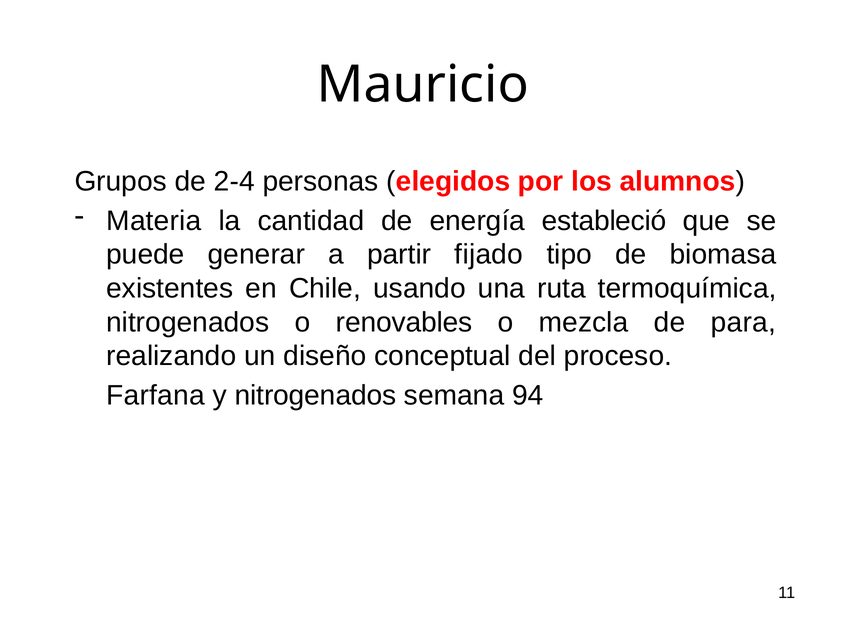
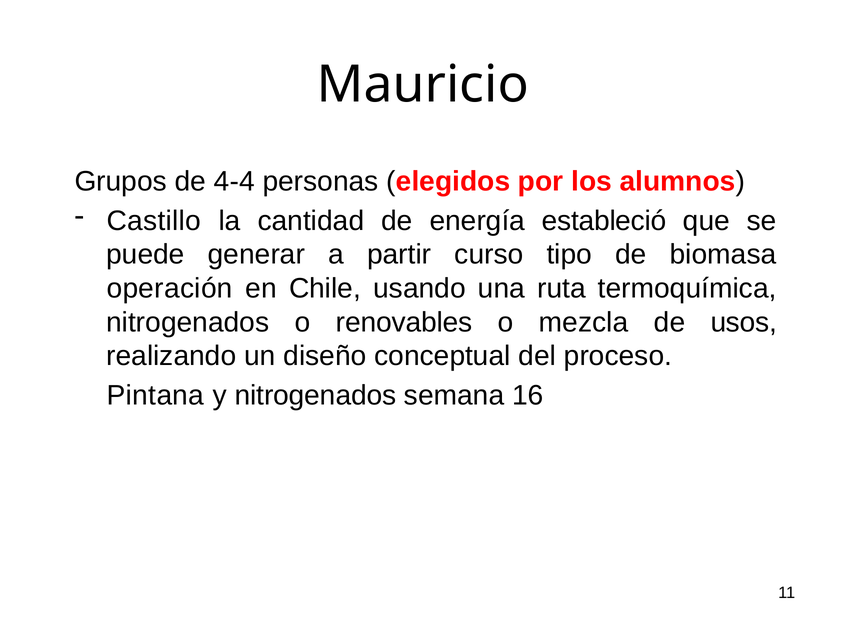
2-4: 2-4 -> 4-4 (234, 182)
Materia: Materia -> Castillo (154, 221)
fijado: fijado -> curso (489, 255)
existentes: existentes -> operación (170, 289)
para: para -> usos (744, 323)
Farfana: Farfana -> Pintana (155, 396)
94: 94 -> 16 (528, 396)
